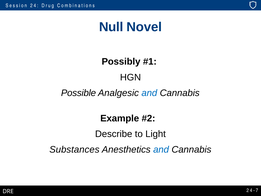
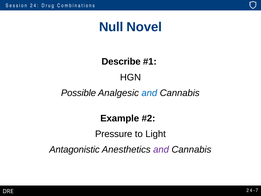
Possibly: Possibly -> Describe (121, 62)
Describe: Describe -> Pressure (114, 134)
Substances: Substances -> Antagonistic (75, 149)
and colour: blue -> purple (161, 149)
